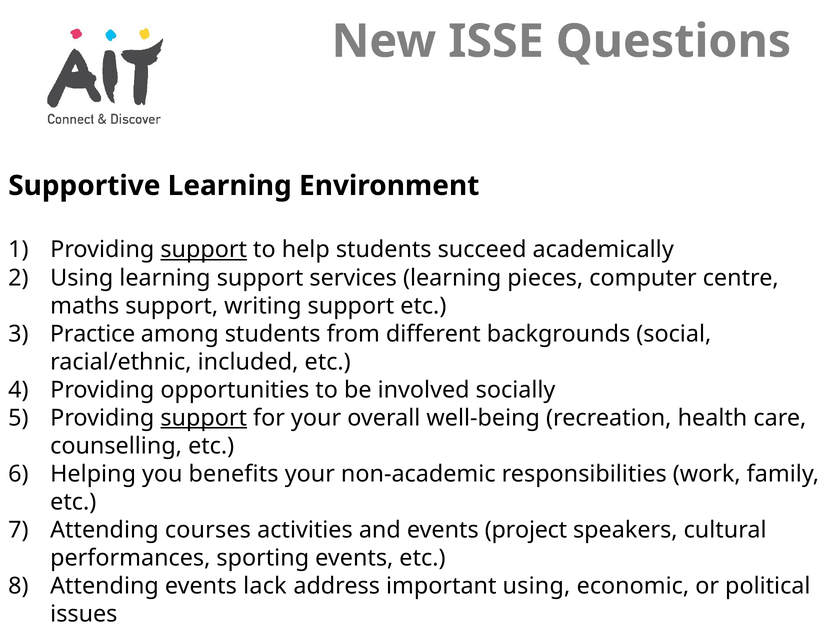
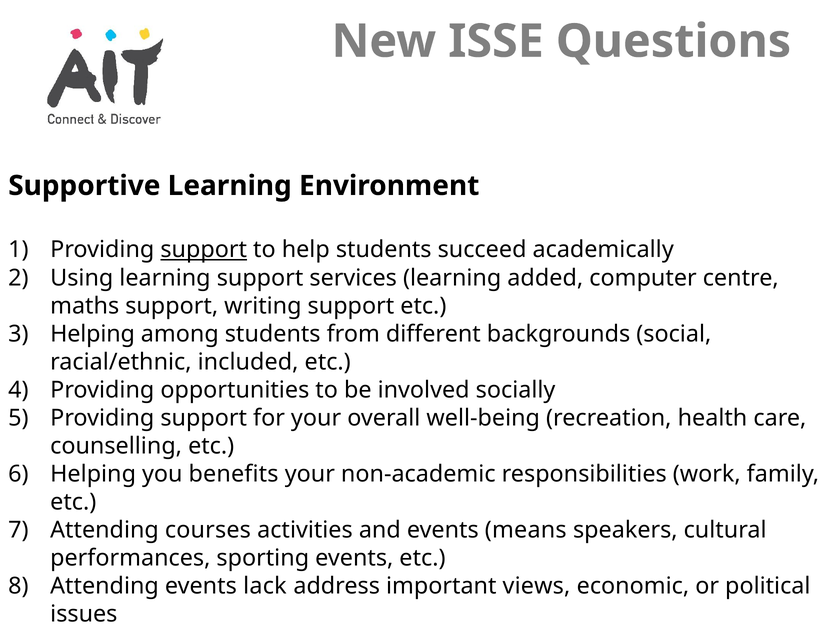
pieces: pieces -> added (545, 278)
Practice: Practice -> Helping (93, 334)
support underline: present -> none (204, 418)
project: project -> means (526, 530)
important using: using -> views (536, 586)
